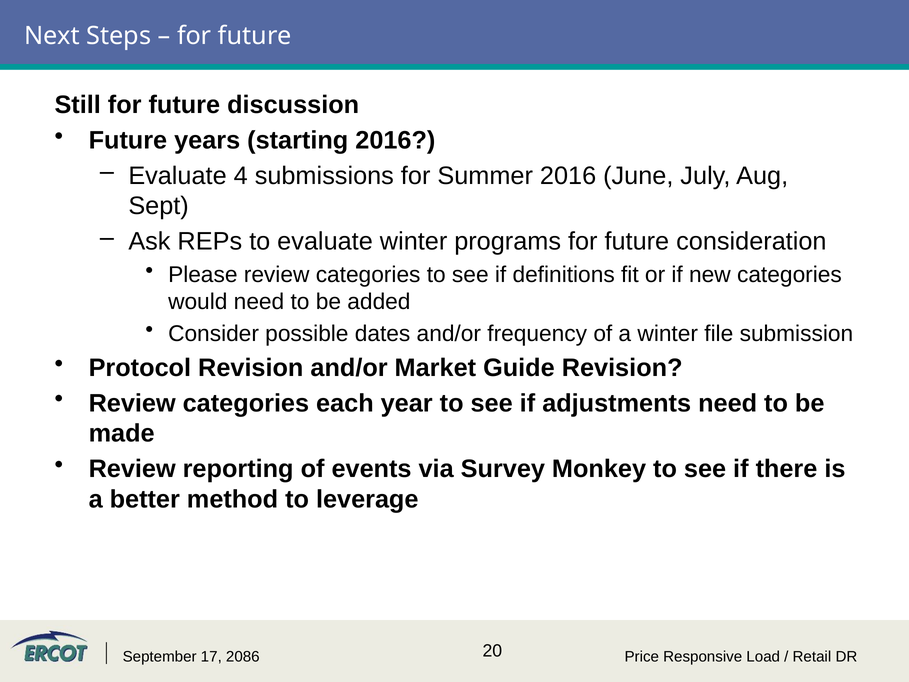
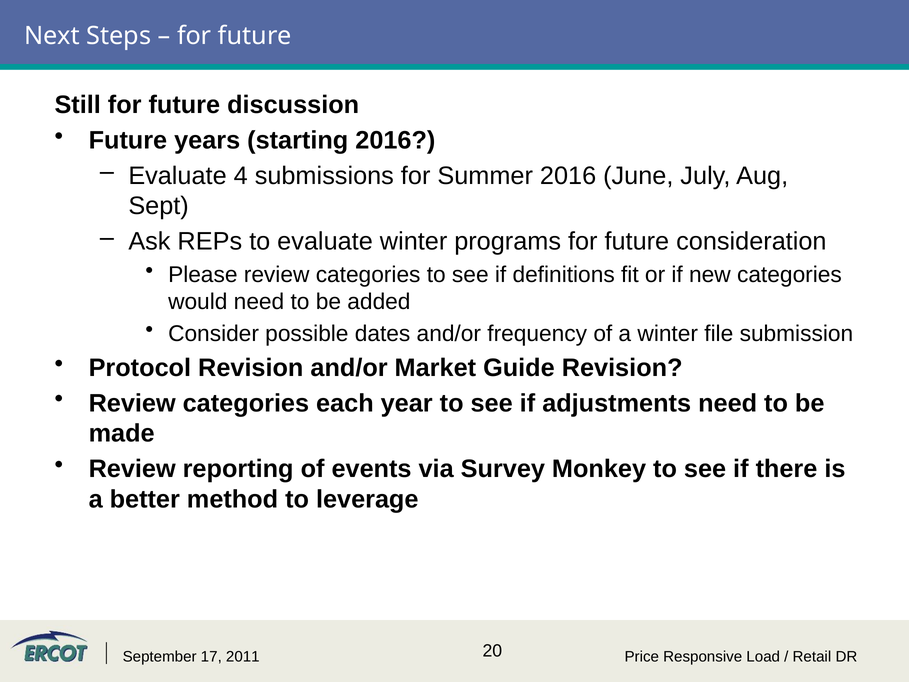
2086: 2086 -> 2011 (243, 657)
